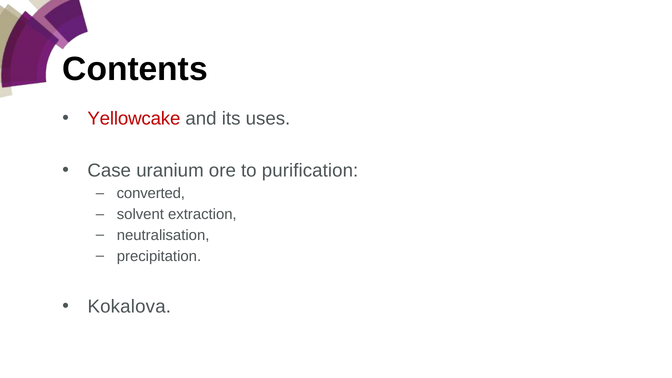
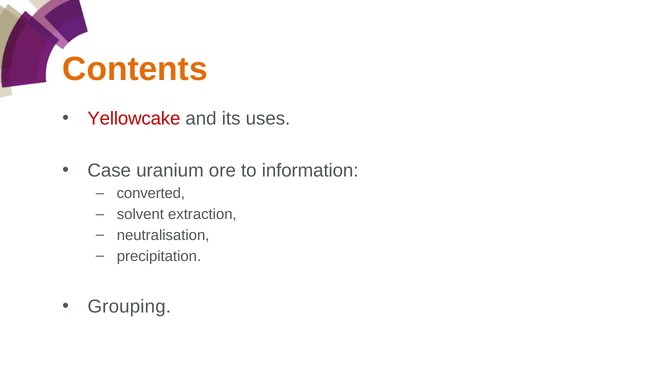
Contents colour: black -> orange (135, 69)
purification: purification -> information (310, 171)
Kokalova: Kokalova -> Grouping (129, 307)
